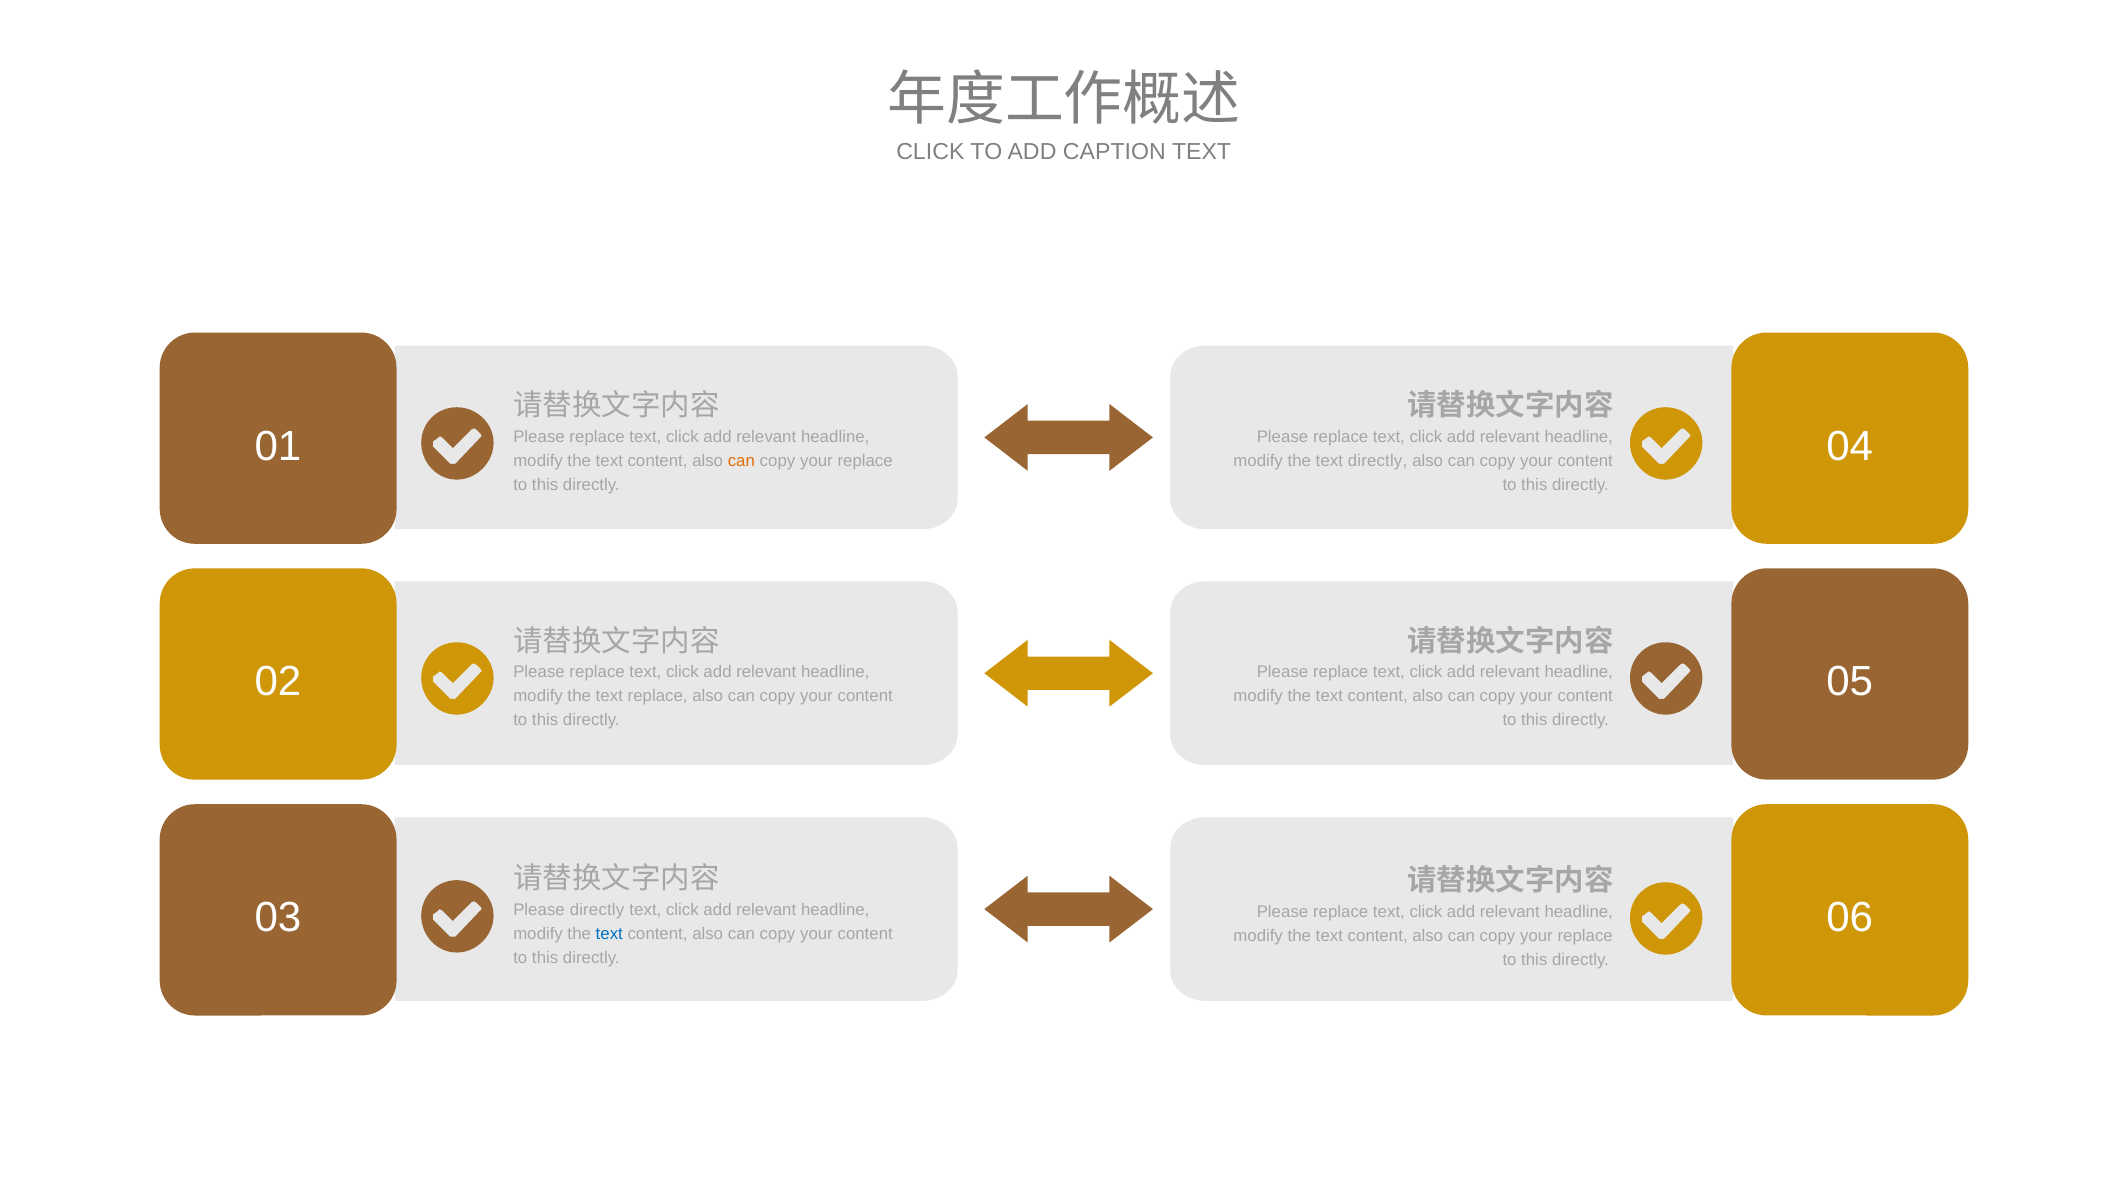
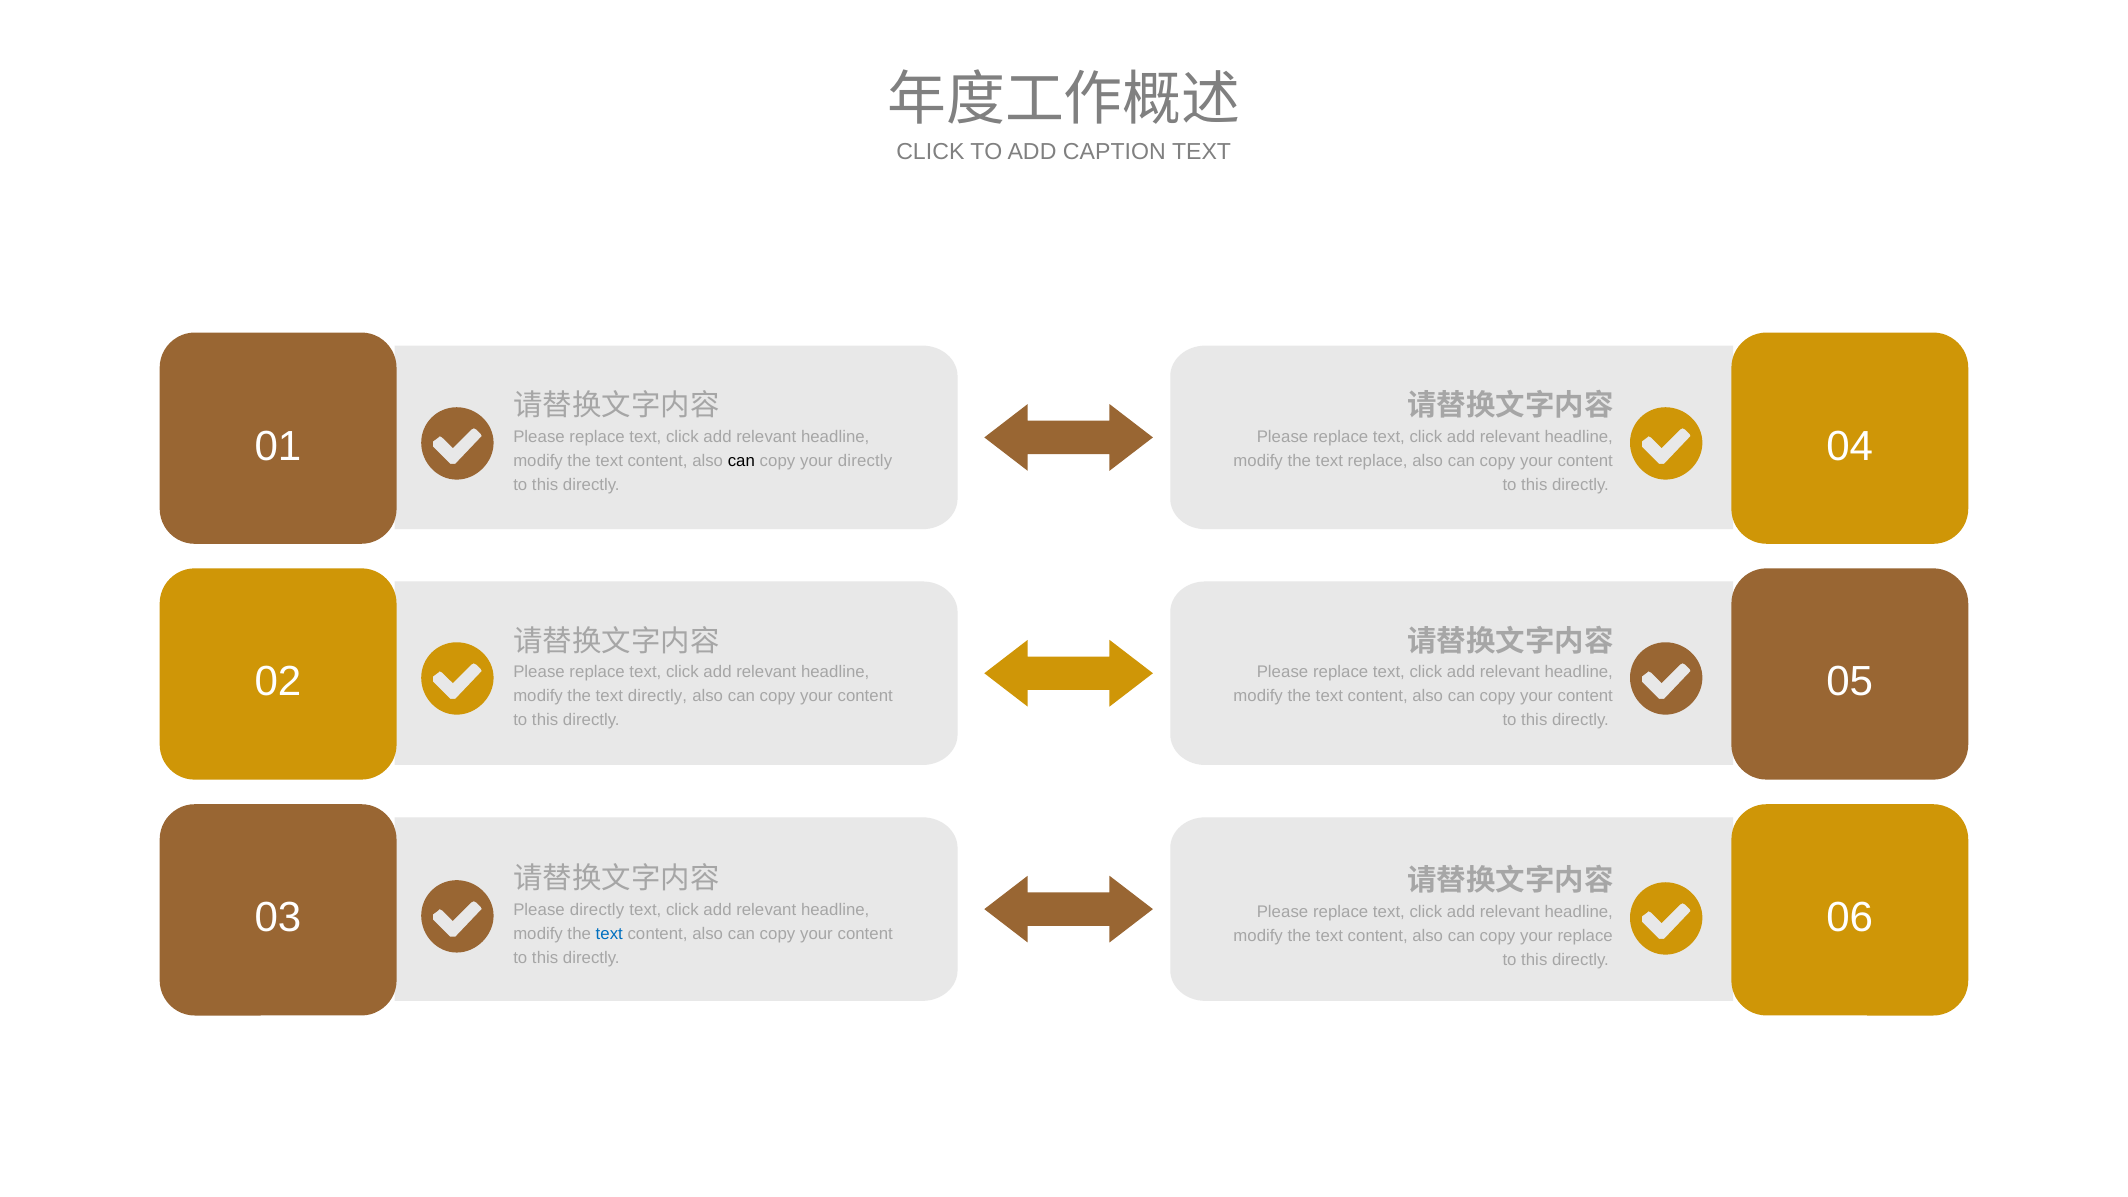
can colour: orange -> black (741, 461)
replace: replace -> directly (865, 461)
text directly: directly -> replace (1378, 461)
text replace: replace -> directly (658, 696)
